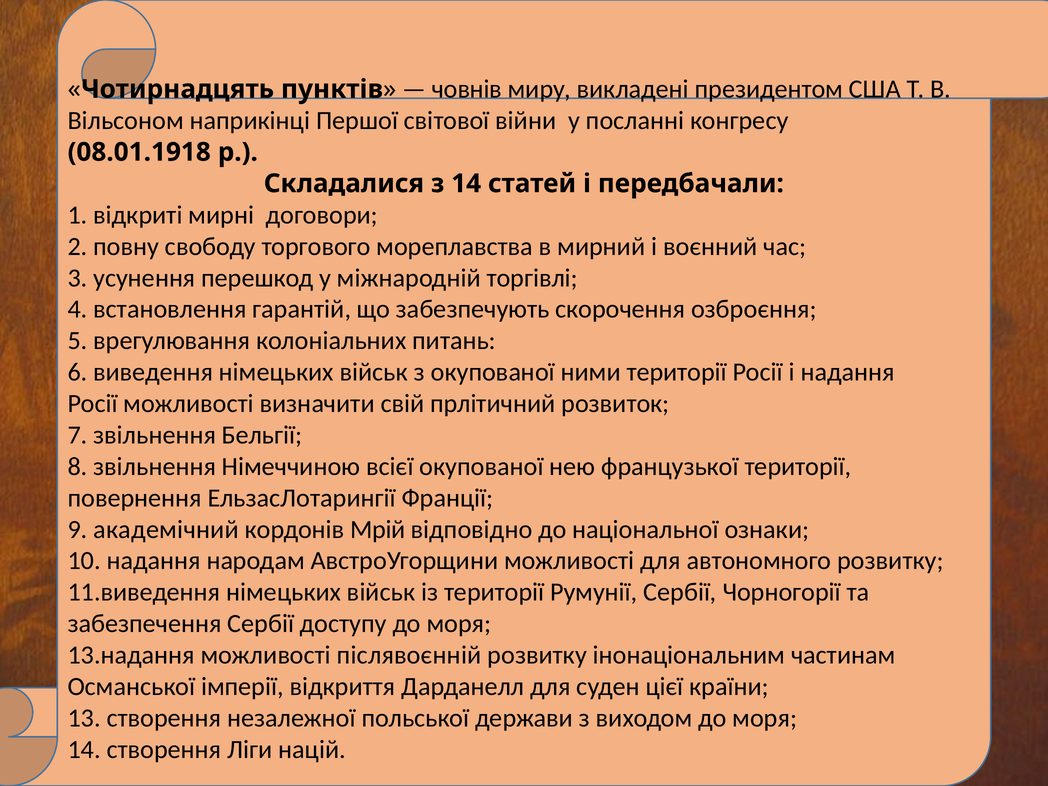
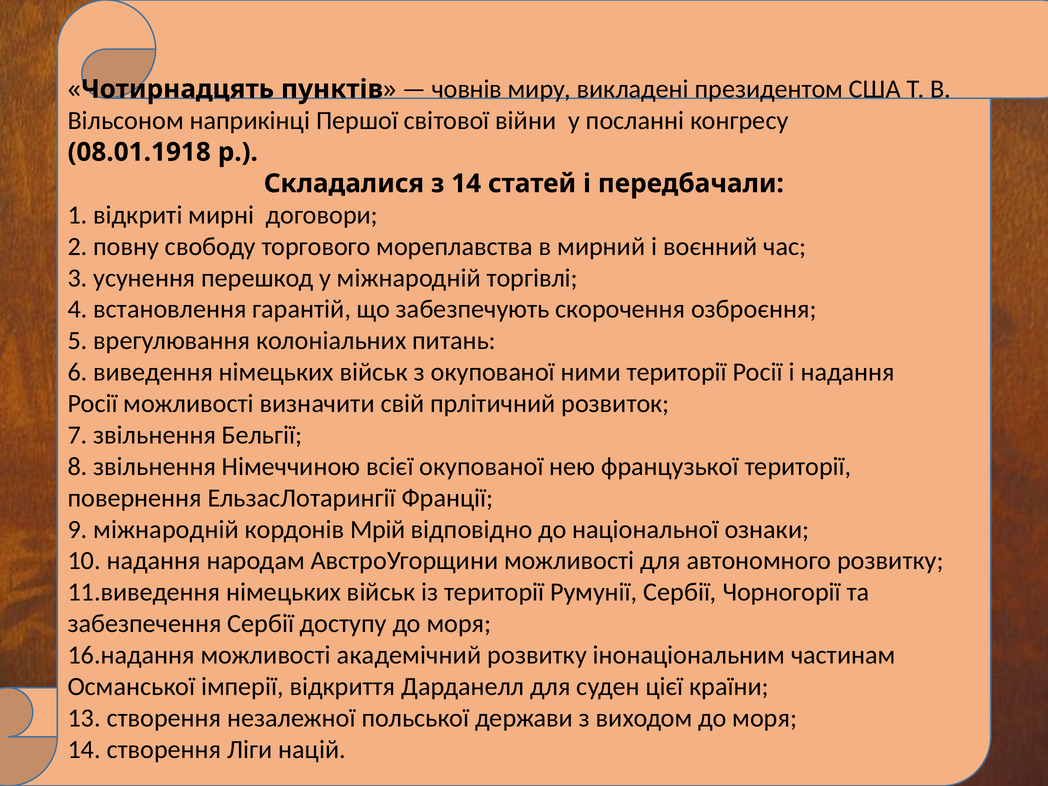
9 академічний: академічний -> міжнародній (166, 529)
13.надання: 13.надання -> 16.надання (131, 655)
післявоєнній: післявоєнній -> академічний (409, 655)
